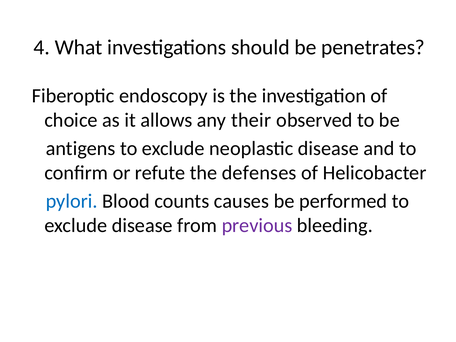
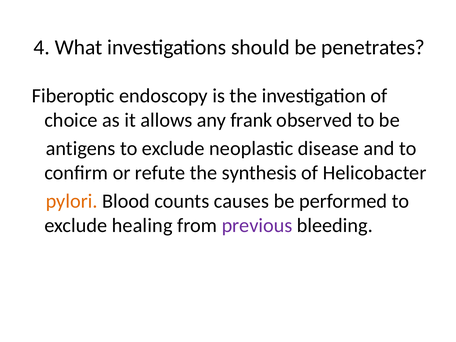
their: their -> frank (251, 120)
defenses: defenses -> synthesis (259, 173)
pylori colour: blue -> orange (72, 201)
exclude disease: disease -> healing (142, 225)
